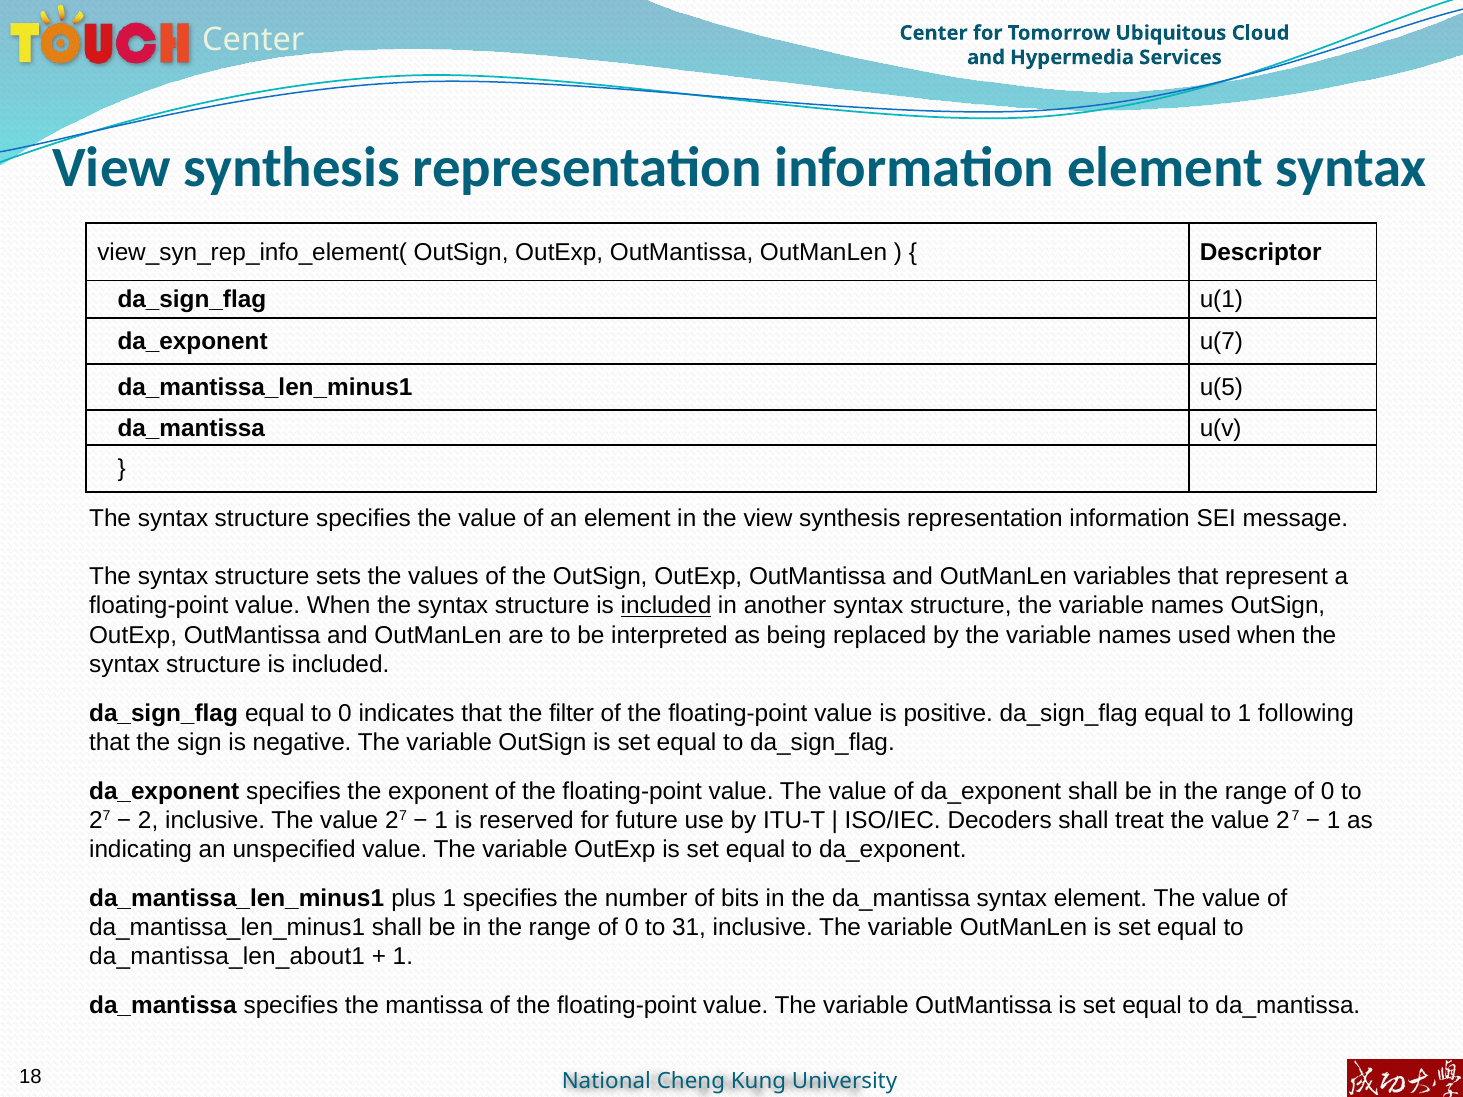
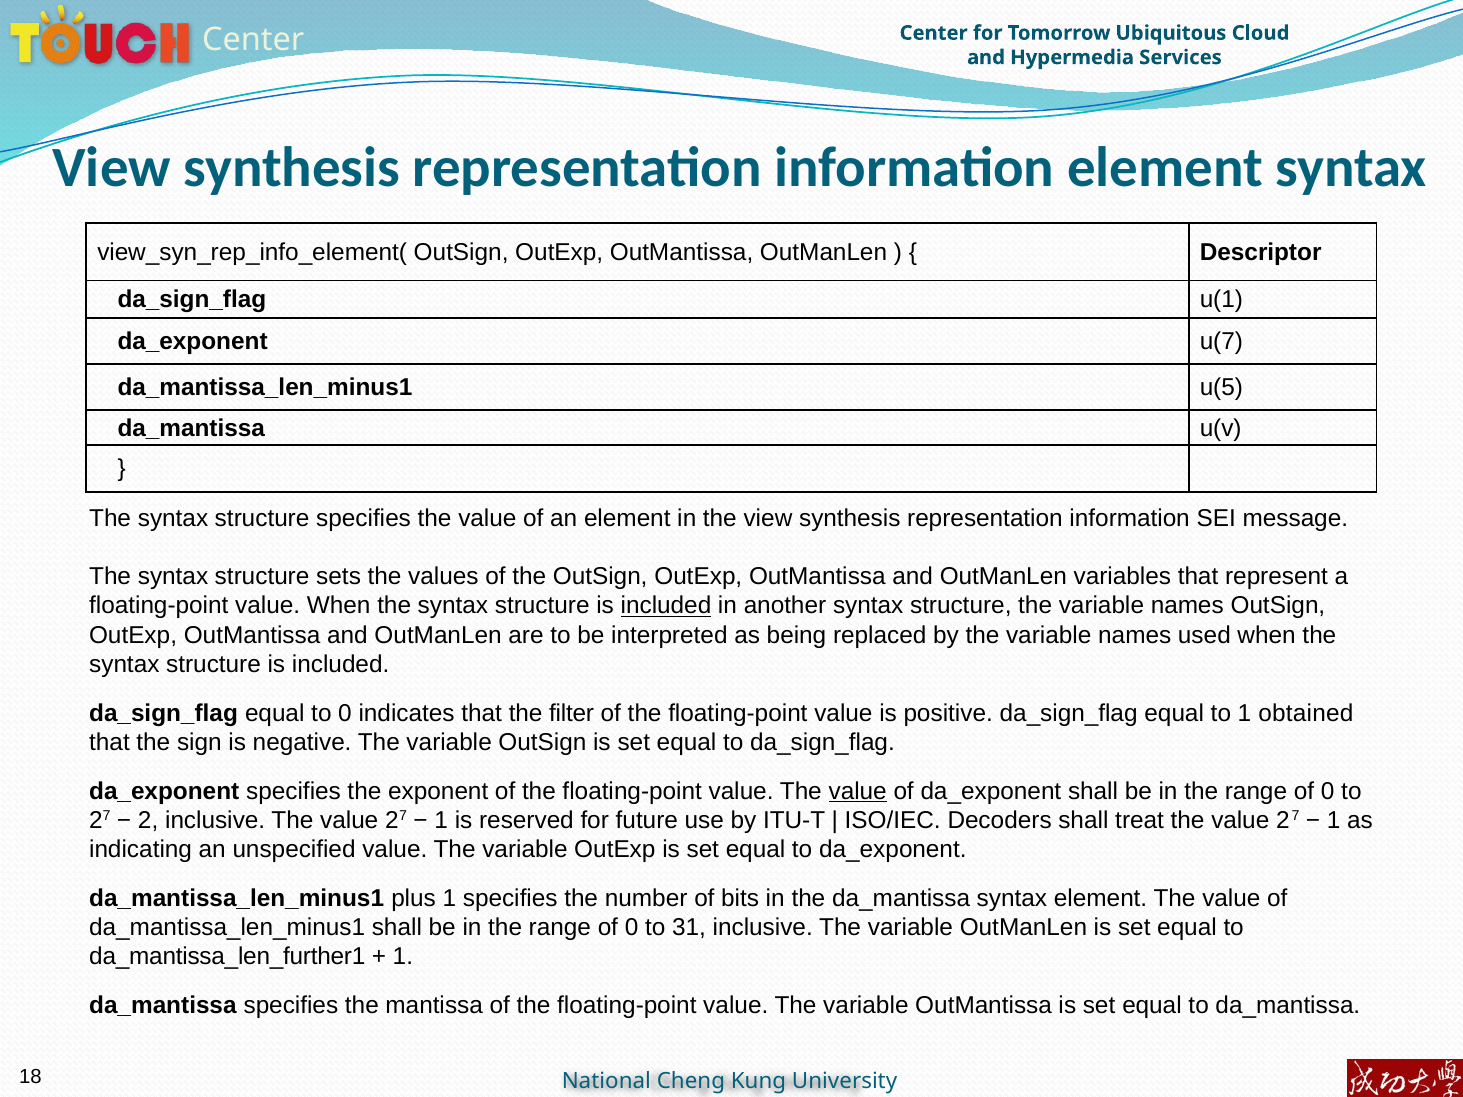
following: following -> obtained (1306, 713)
value underline: none -> present (858, 791)
da_mantissa_len_about1: da_mantissa_len_about1 -> da_mantissa_len_further1 (227, 957)
